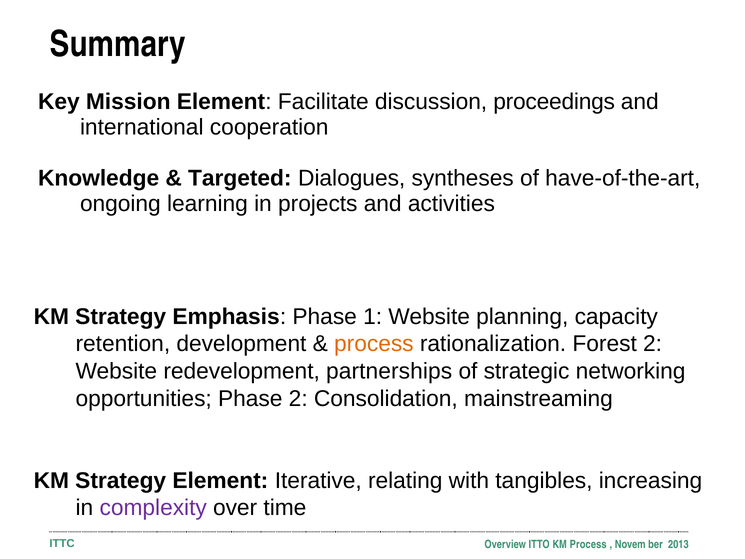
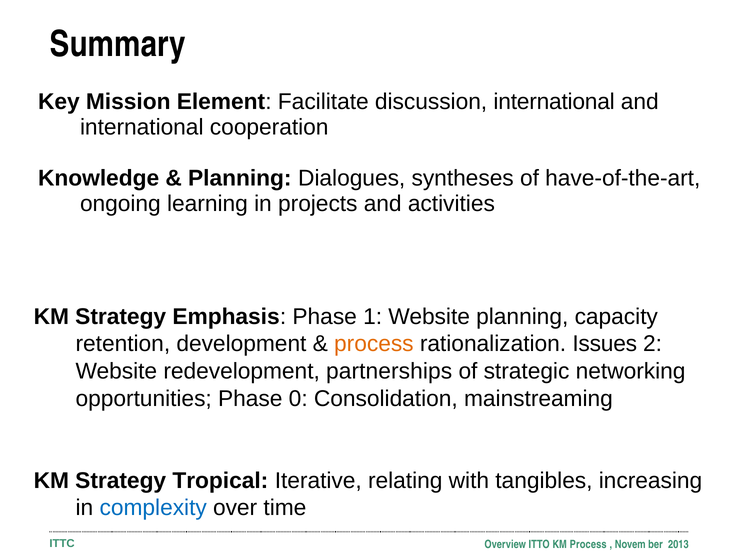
discussion proceedings: proceedings -> international (554, 102)
Targeted: Targeted -> Planning (240, 178)
Forest: Forest -> Issues (605, 344)
Phase 2: 2 -> 0 (298, 398)
Strategy Element: Element -> Tropical (220, 480)
complexity colour: purple -> blue (153, 508)
